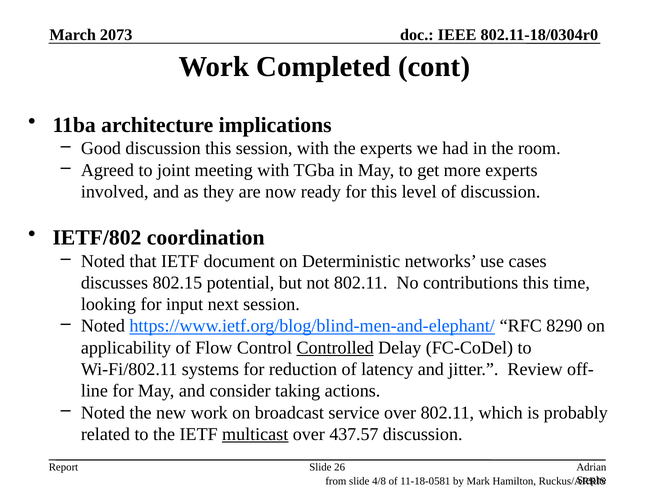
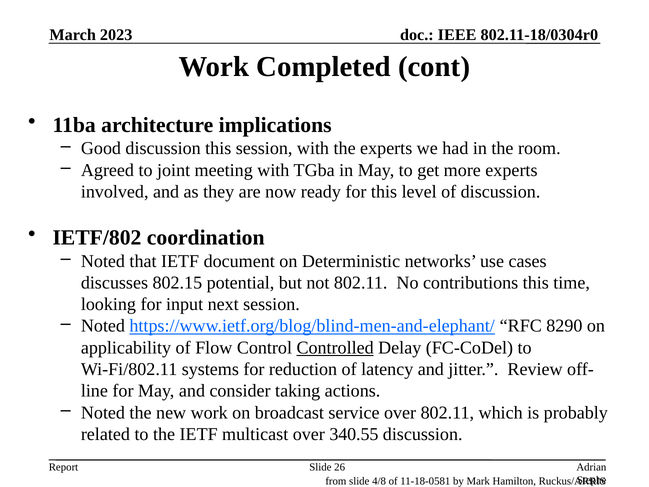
2073: 2073 -> 2023 (116, 35)
multicast underline: present -> none (255, 434)
437.57: 437.57 -> 340.55 (354, 434)
